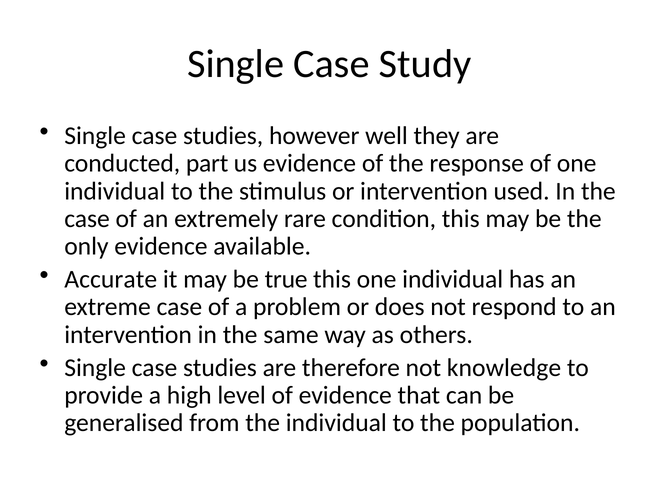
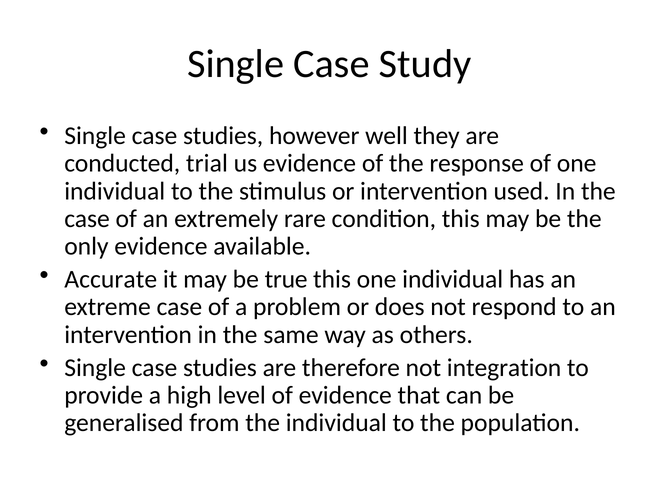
part: part -> trial (207, 163)
knowledge: knowledge -> integration (504, 368)
